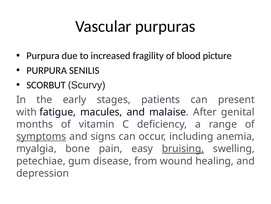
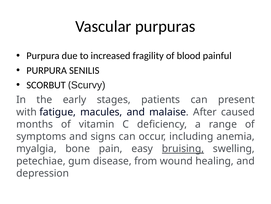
picture: picture -> painful (217, 56)
genital: genital -> caused (238, 112)
symptoms underline: present -> none (41, 136)
